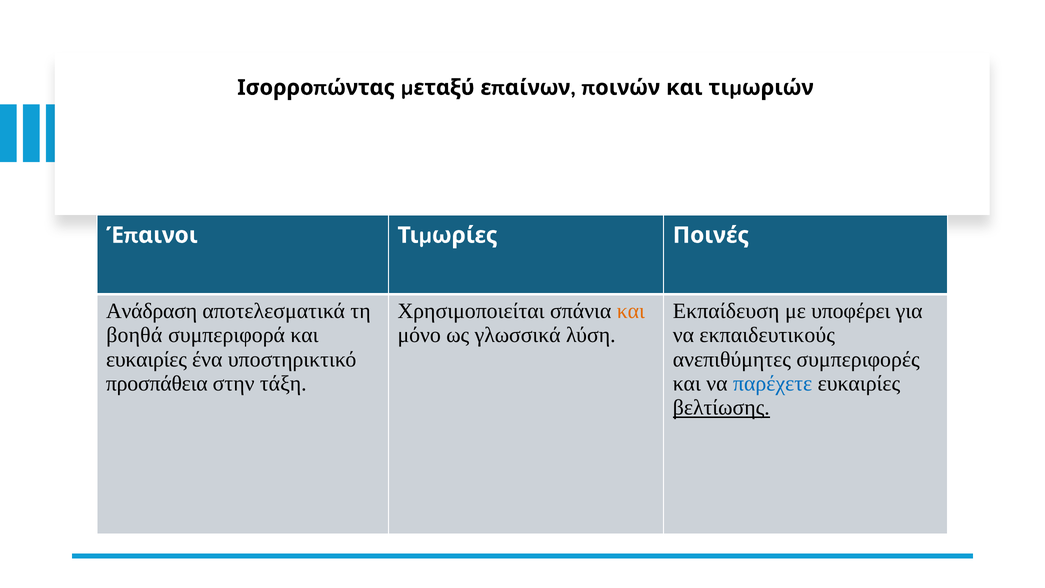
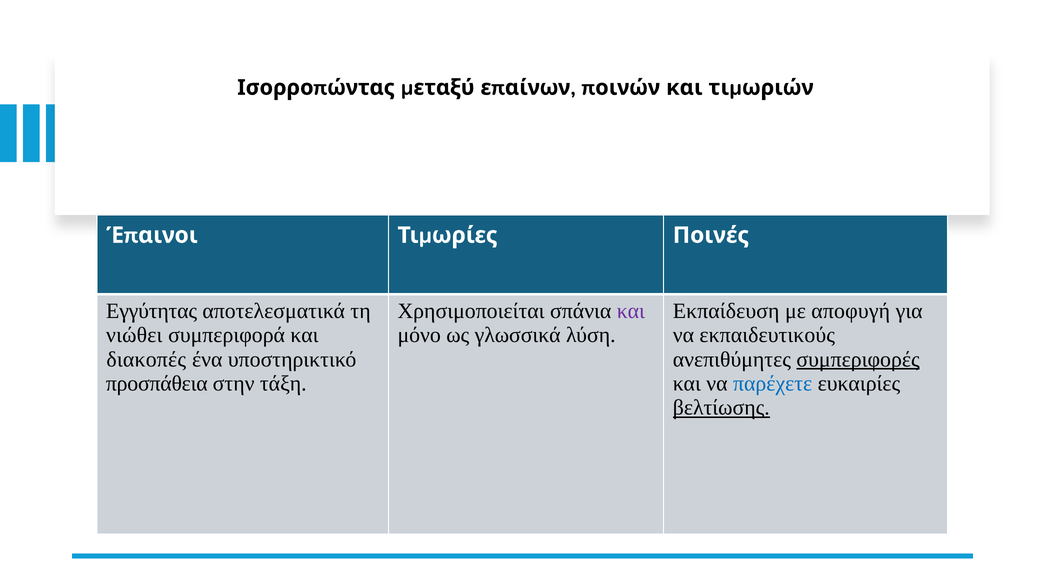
Ανάδραση: Ανάδραση -> Εγγύτητας (152, 311)
και colour: orange -> purple (631, 311)
υποφέρει: υποφέρει -> αποφυγή (851, 311)
βοηθά: βοηθά -> νιώθει (134, 335)
ευκαιρίες: ευκαιρίες -> διακοπές (146, 359)
συμπεριφορές underline: none -> present (858, 359)
